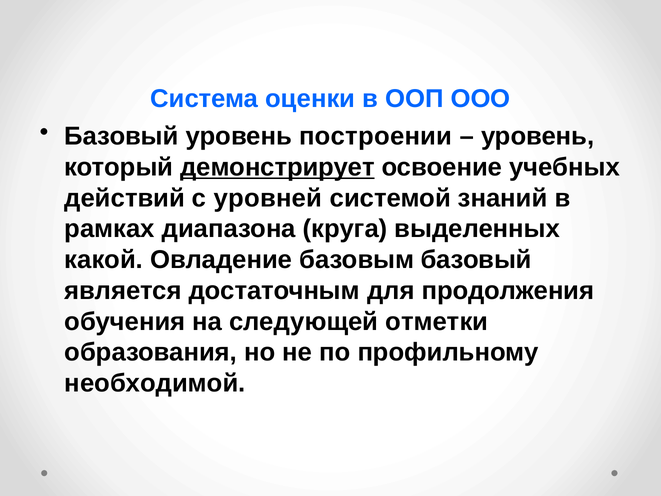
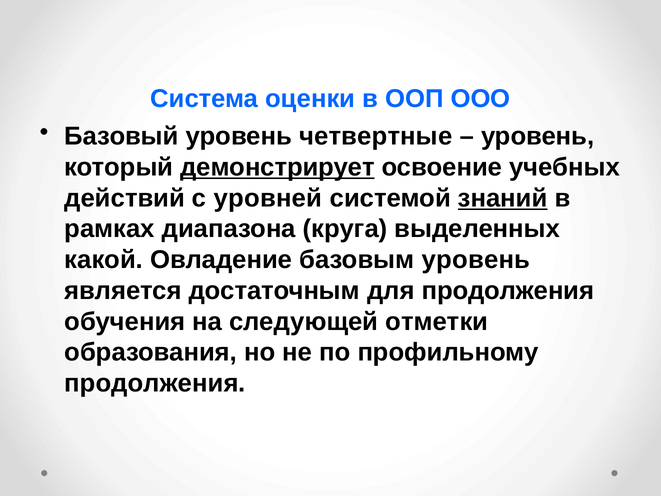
построении: построении -> четвертные (376, 136)
знаний underline: none -> present (503, 198)
базовым базовый: базовый -> уровень (476, 260)
необходимой: необходимой -> продолжения (155, 383)
